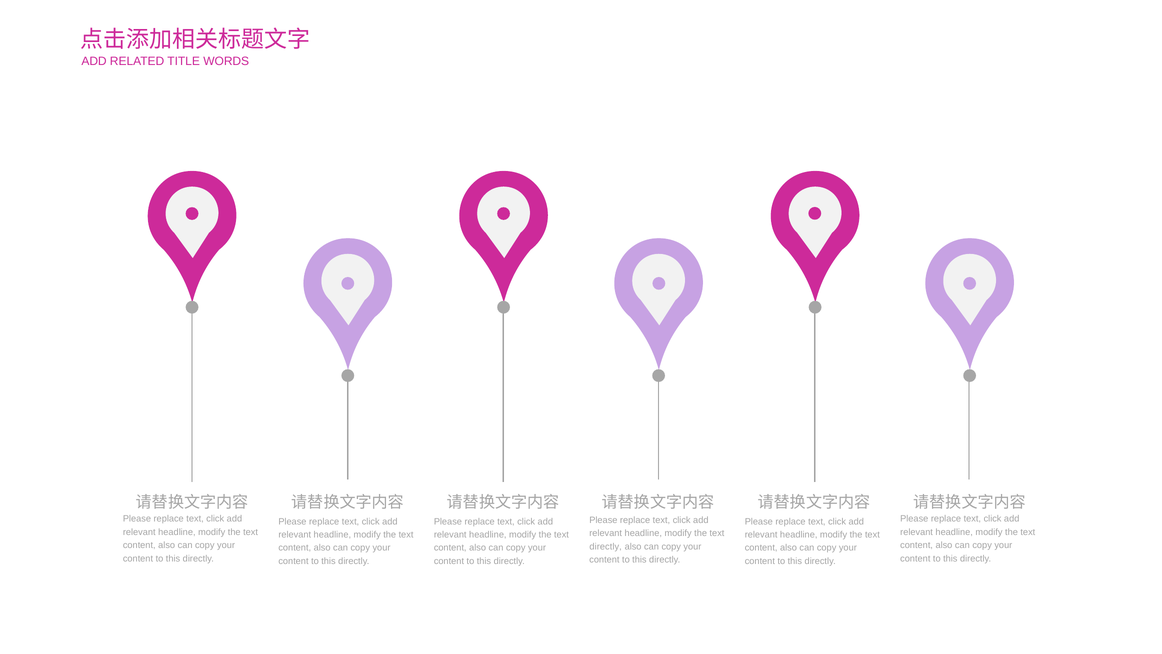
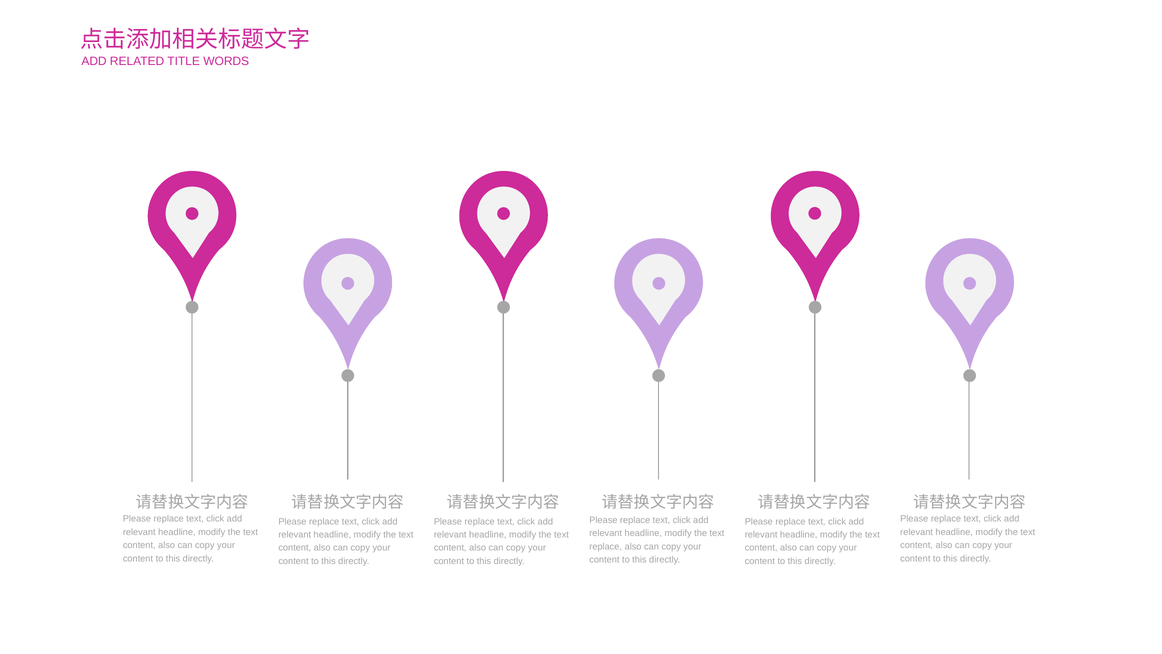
directly: directly -> replace (606, 546)
